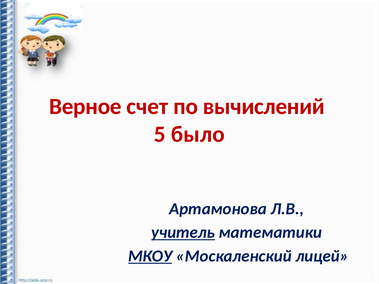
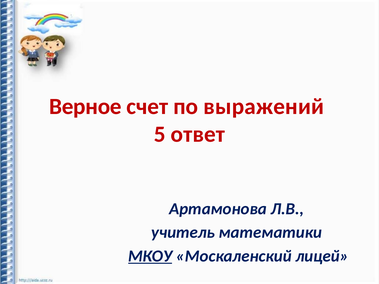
вычислений: вычислений -> выражений (264, 106)
было: было -> ответ (198, 134)
учитель underline: present -> none (183, 233)
